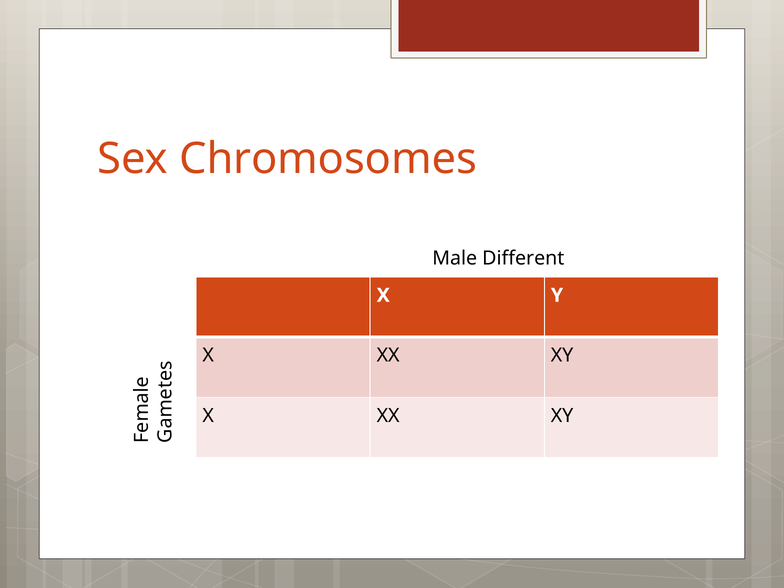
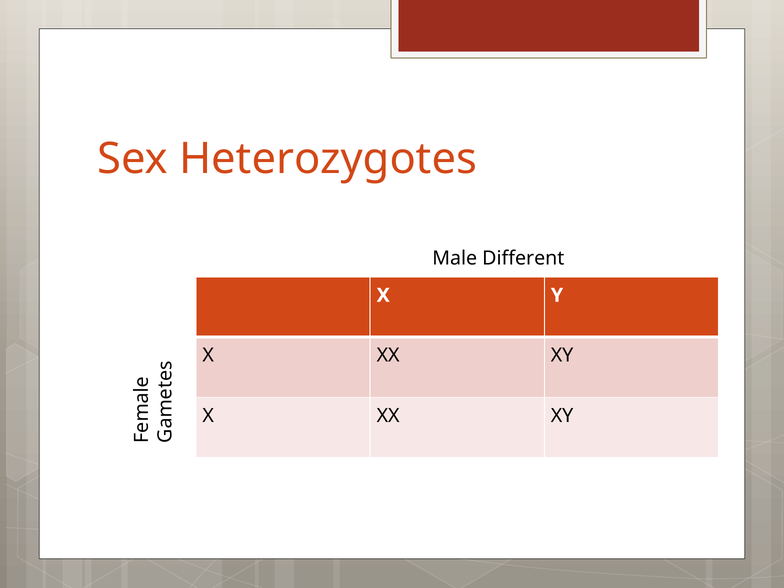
Chromosomes: Chromosomes -> Heterozygotes (328, 159)
